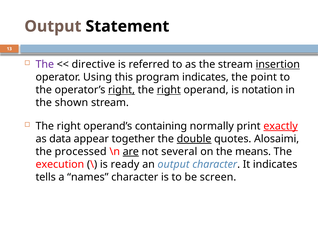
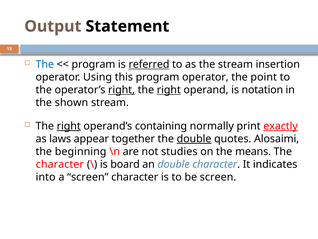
The colour: purple -> blue (45, 64)
directive: directive -> program (93, 64)
referred underline: none -> present (149, 64)
insertion underline: present -> none (278, 64)
program indicates: indicates -> operator (205, 77)
right underline: none -> present (69, 126)
data: data -> laws (60, 139)
processed: processed -> beginning (81, 151)
are underline: present -> none (131, 151)
several: several -> studies (179, 151)
execution: execution -> character (60, 164)
ready: ready -> board (125, 164)
an output: output -> double (174, 164)
tells: tells -> into (46, 177)
a names: names -> screen (88, 177)
